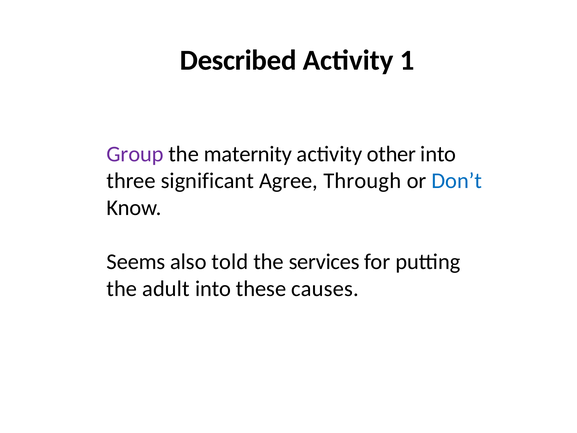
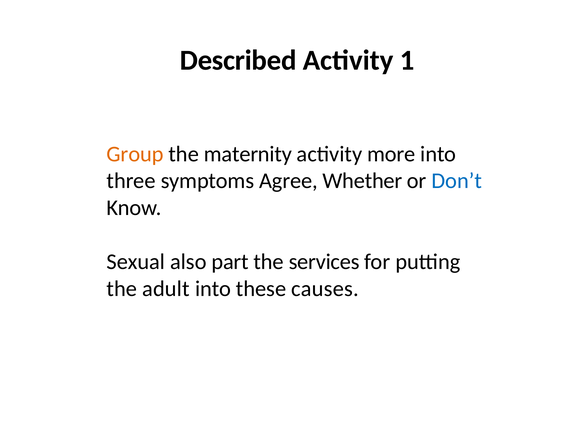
Group colour: purple -> orange (135, 154)
other: other -> more (391, 154)
significant: significant -> symptoms (207, 181)
Through: Through -> Whether (362, 181)
Seems: Seems -> Sexual (136, 262)
told: told -> part (230, 262)
